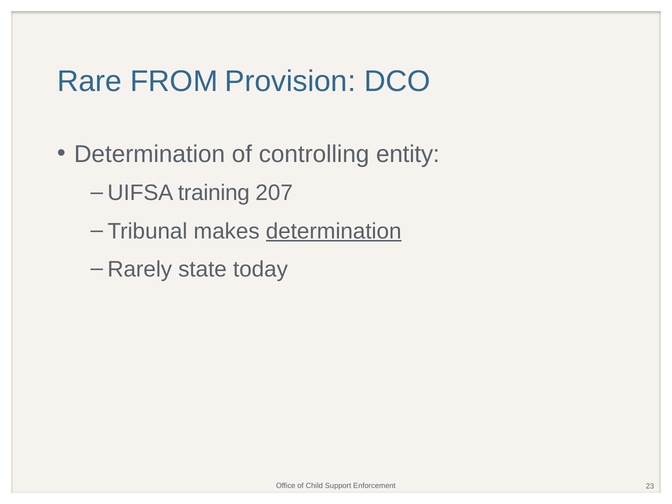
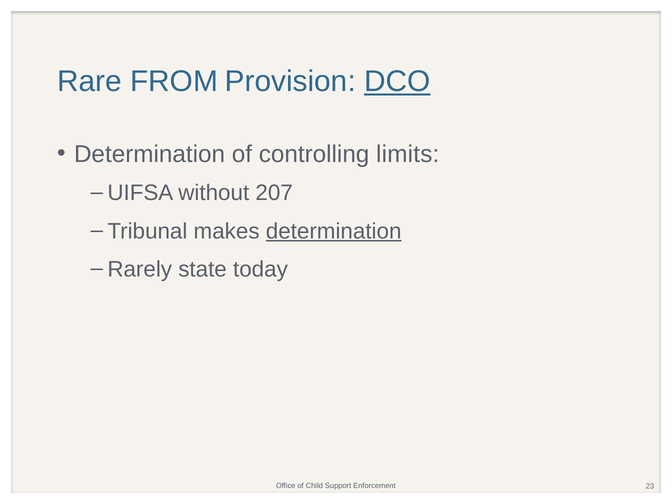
DCO underline: none -> present (397, 82)
entity: entity -> limits (408, 154)
training: training -> without (214, 193)
